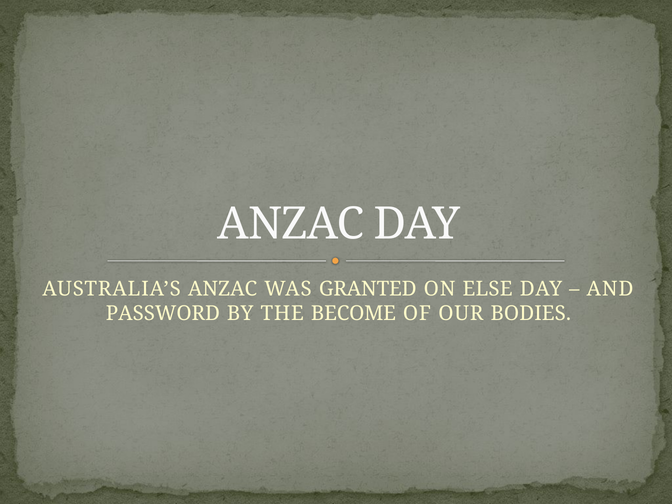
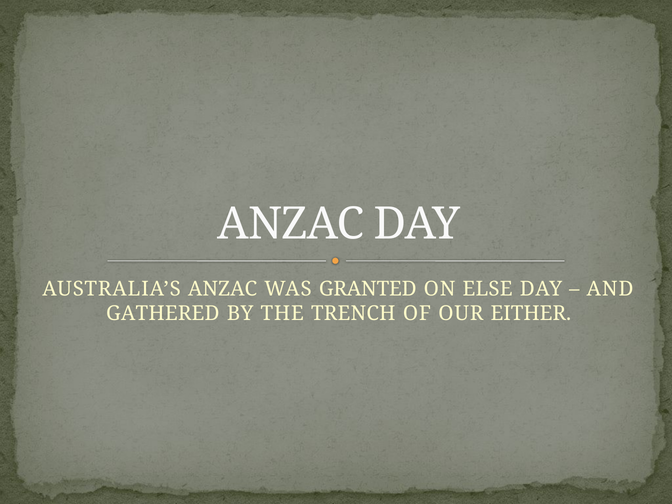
PASSWORD: PASSWORD -> GATHERED (163, 314)
BECOME: BECOME -> TRENCH (353, 314)
BODIES: BODIES -> EITHER (531, 314)
